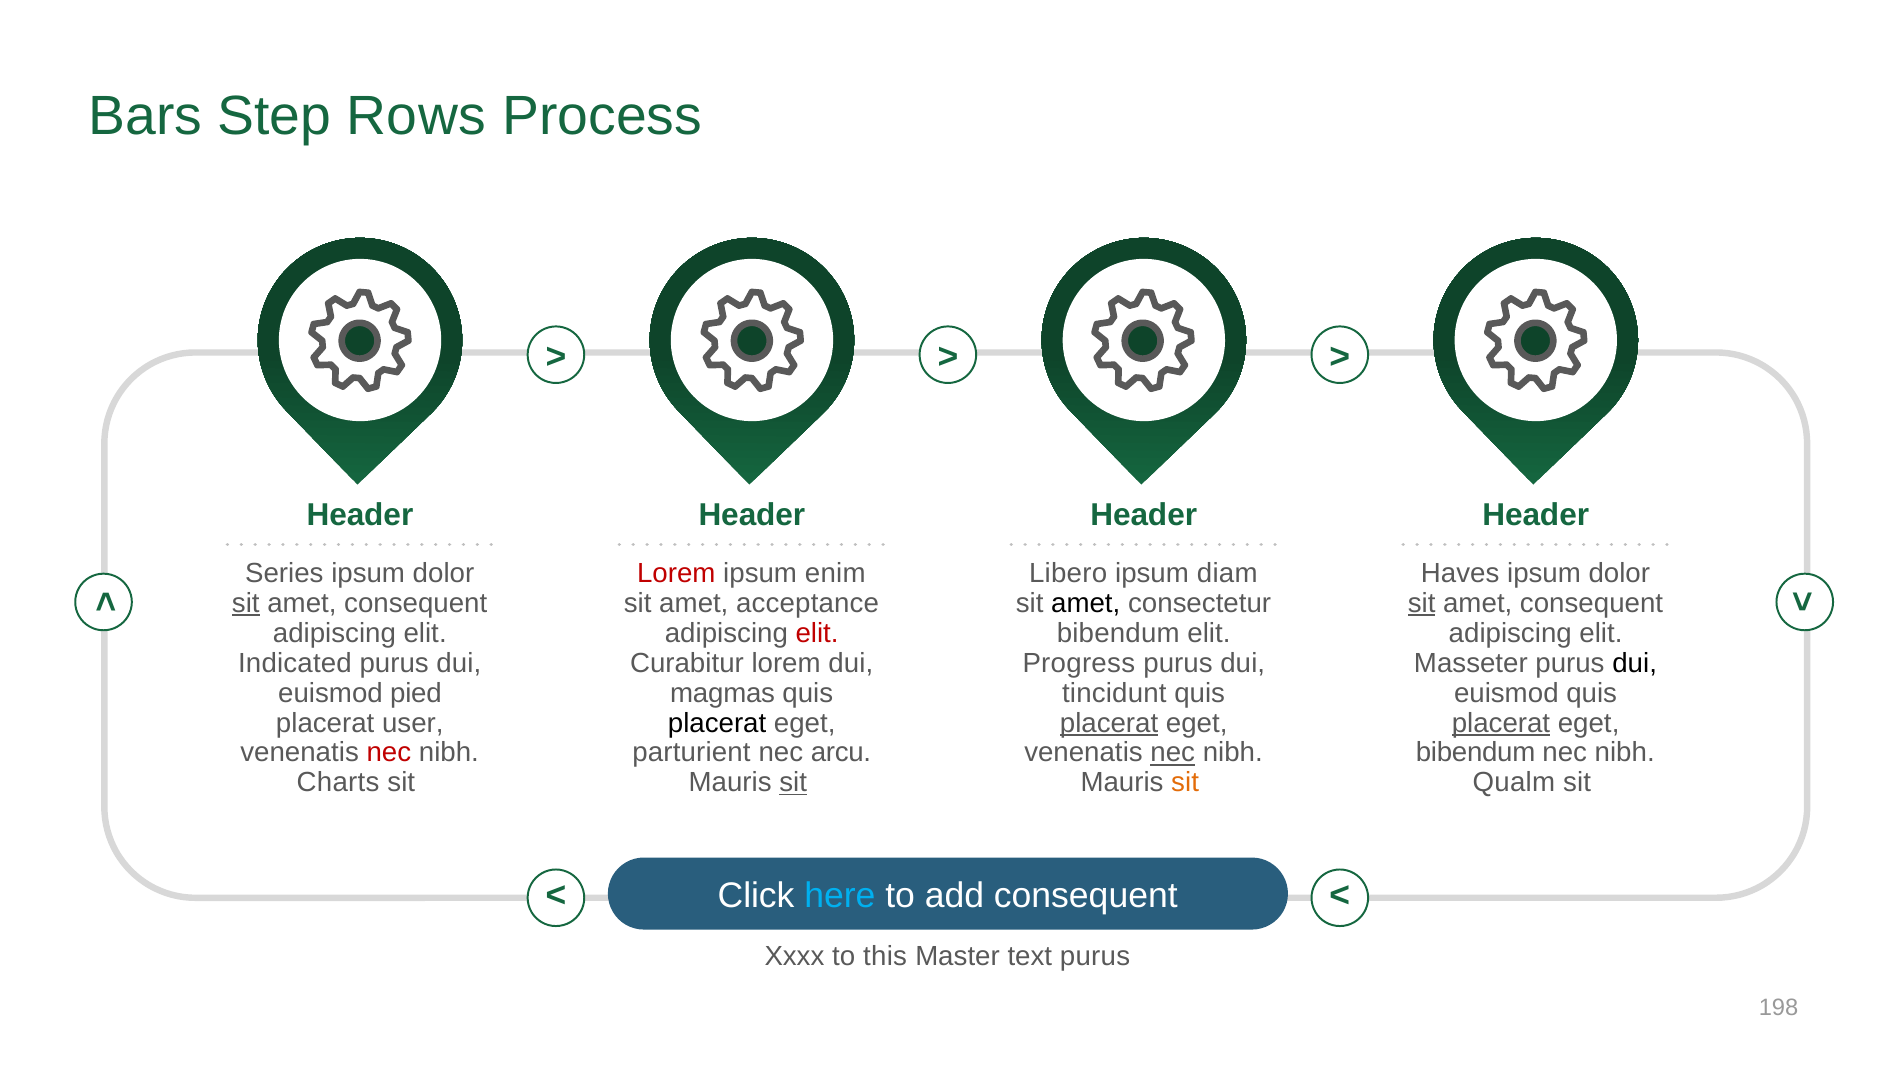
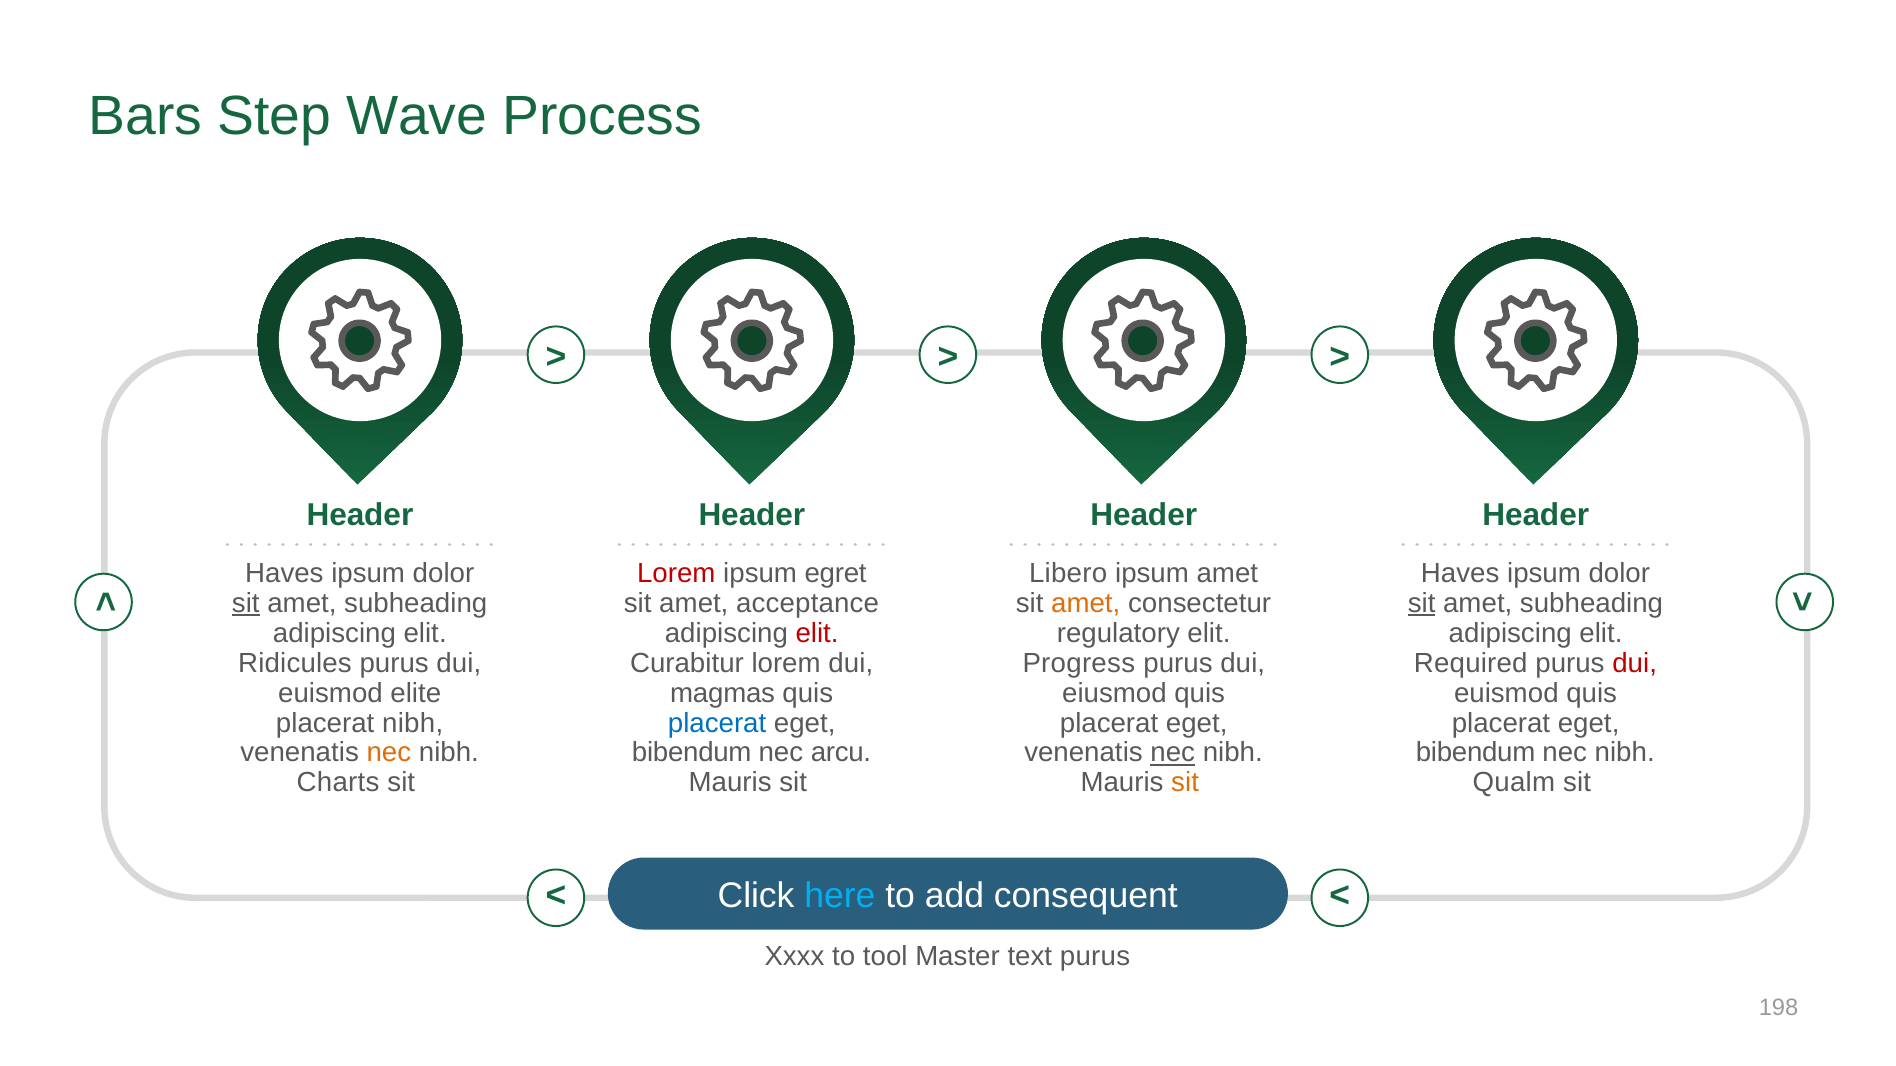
Rows: Rows -> Wave (417, 117)
Series: Series -> Haves (284, 574)
enim: enim -> egret (836, 574)
ipsum diam: diam -> amet (1227, 574)
consequent: consequent -> subheading (416, 604)
amet colour: black -> orange (1086, 604)
consequent: consequent -> subheading (1592, 604)
bibendum: bibendum -> regulatory (1118, 634)
Indicated: Indicated -> Ridicules (295, 663)
Masseter: Masseter -> Required (1471, 663)
dui colour: black -> red (1635, 663)
pied: pied -> elite (416, 693)
tincidunt: tincidunt -> eiusmod (1114, 693)
placerat user: user -> nibh (413, 723)
placerat colour: black -> blue (717, 723)
placerat underline: present -> none (1109, 723)
placerat underline: present -> none (1501, 723)
nec colour: red -> orange (389, 753)
parturient: parturient -> bibendum (692, 753)
sit underline: present -> none (793, 783)
this: this -> tool (885, 957)
